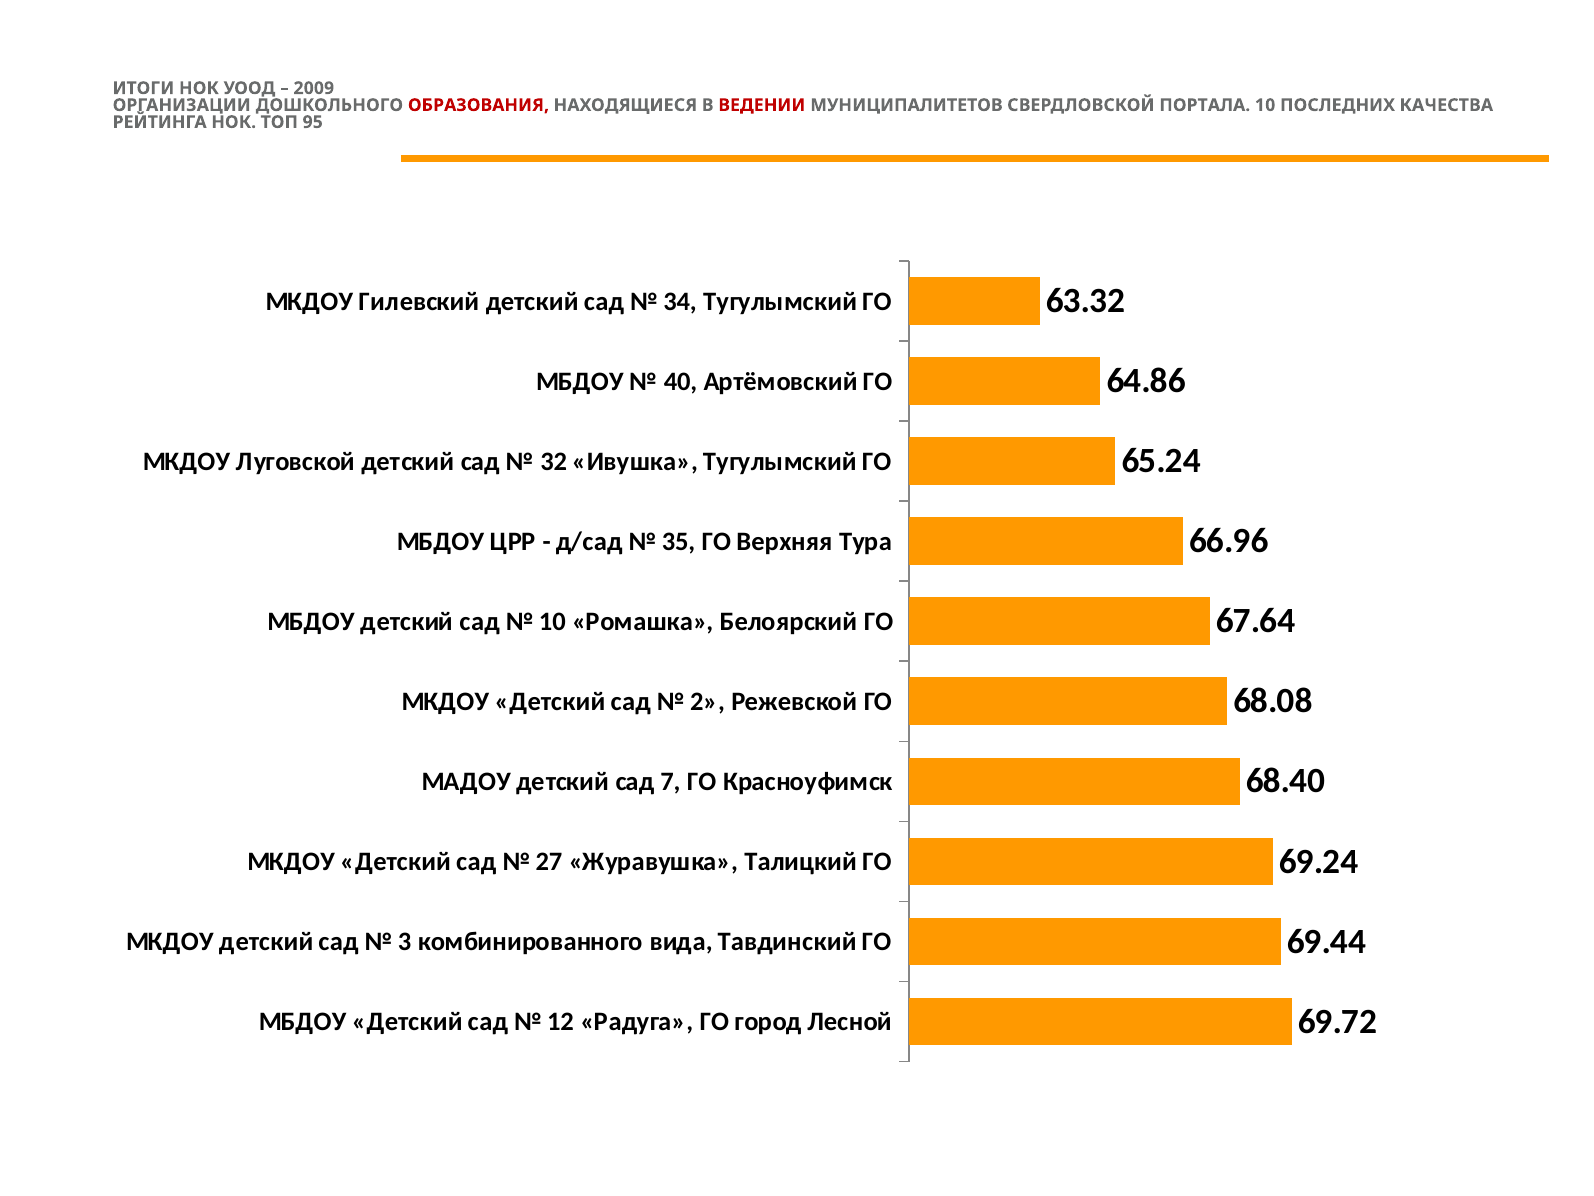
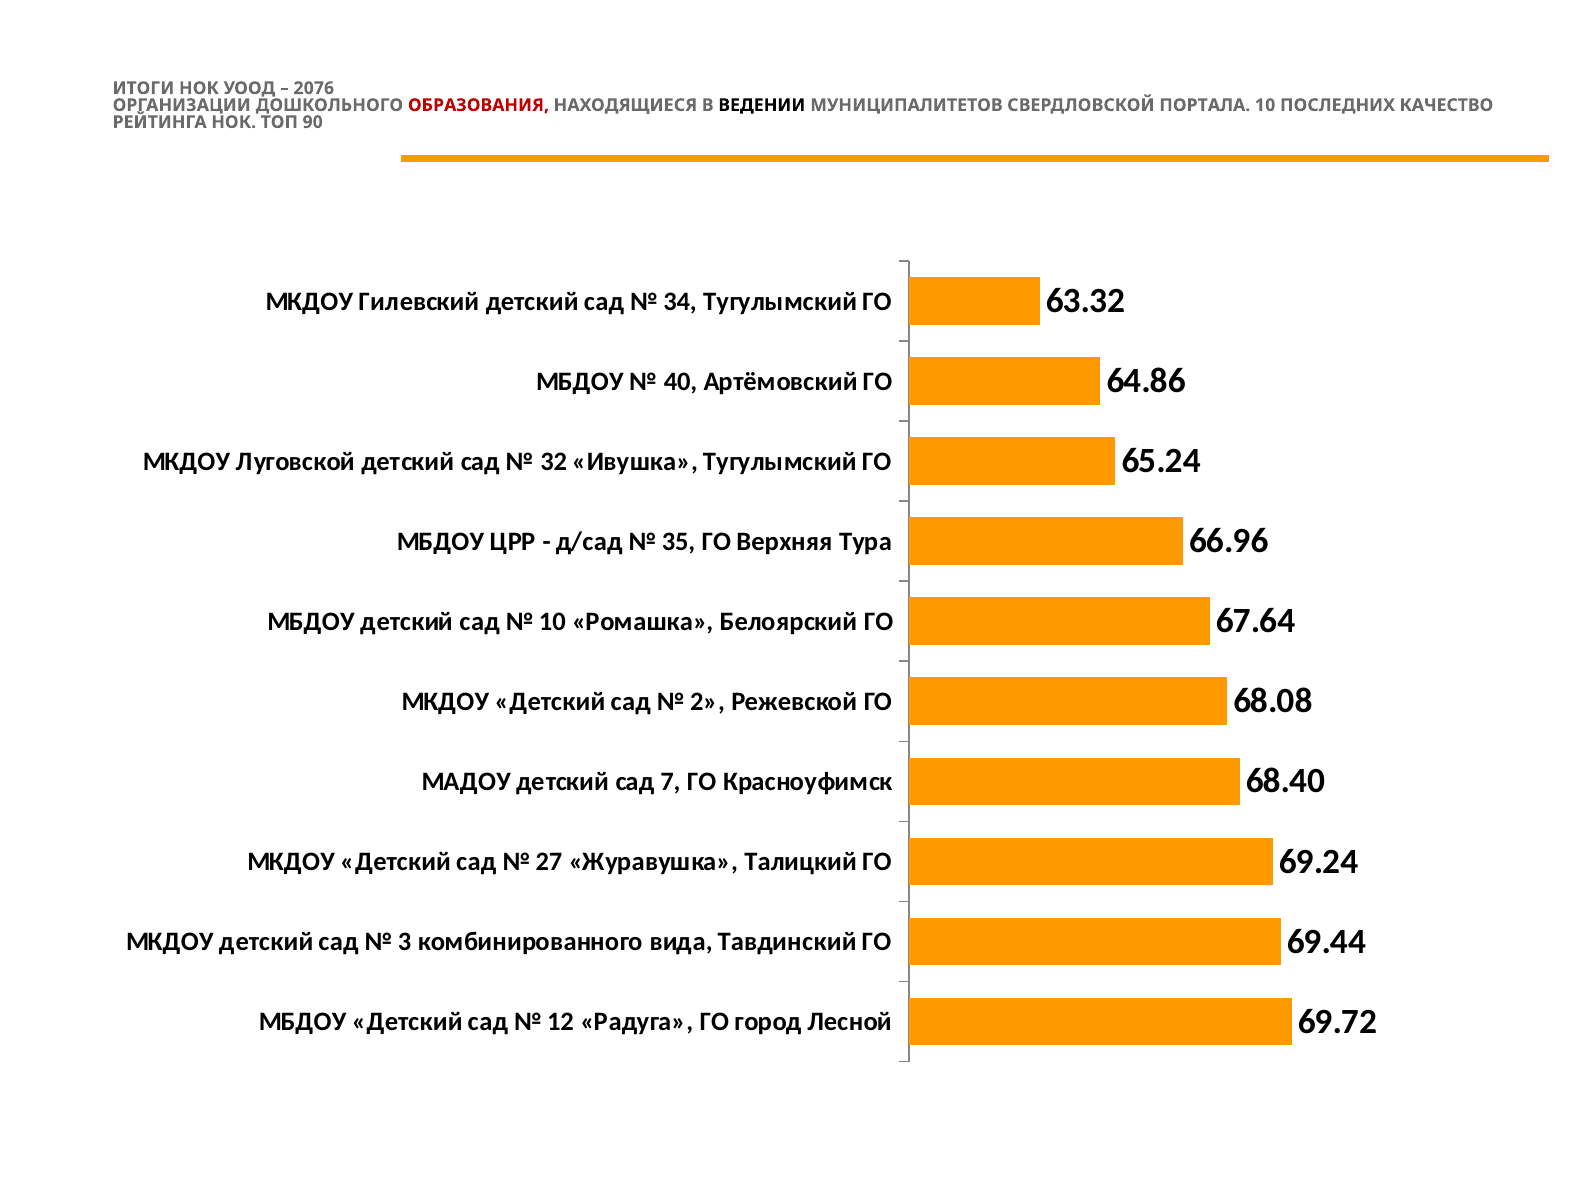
2009: 2009 -> 2076 (314, 88)
ВЕДЕНИИ colour: red -> black (762, 105)
КАЧЕСТВА: КАЧЕСТВА -> КАЧЕСТВО (1446, 105)
95: 95 -> 90 (313, 122)
